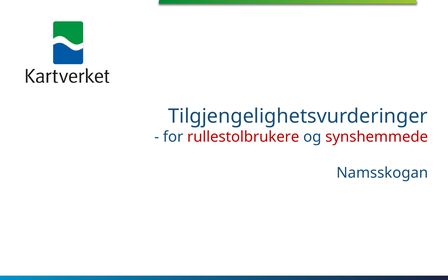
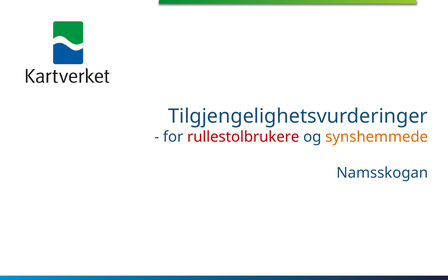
synshemmede colour: red -> orange (377, 137)
